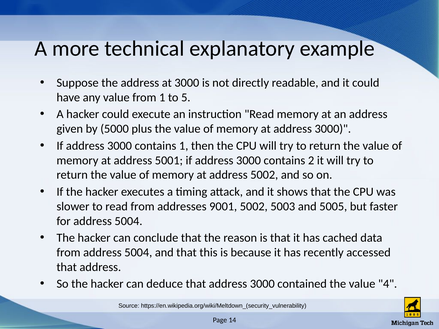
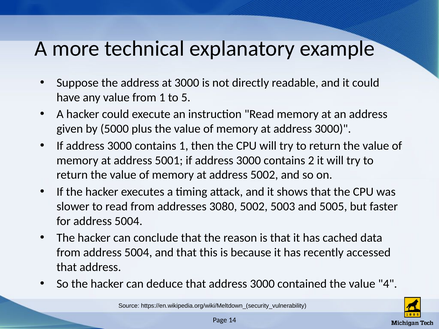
9001: 9001 -> 3080 (223, 207)
